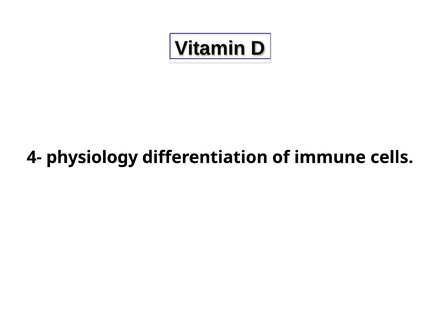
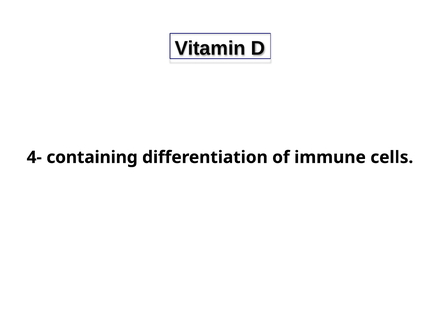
physiology: physiology -> containing (92, 157)
